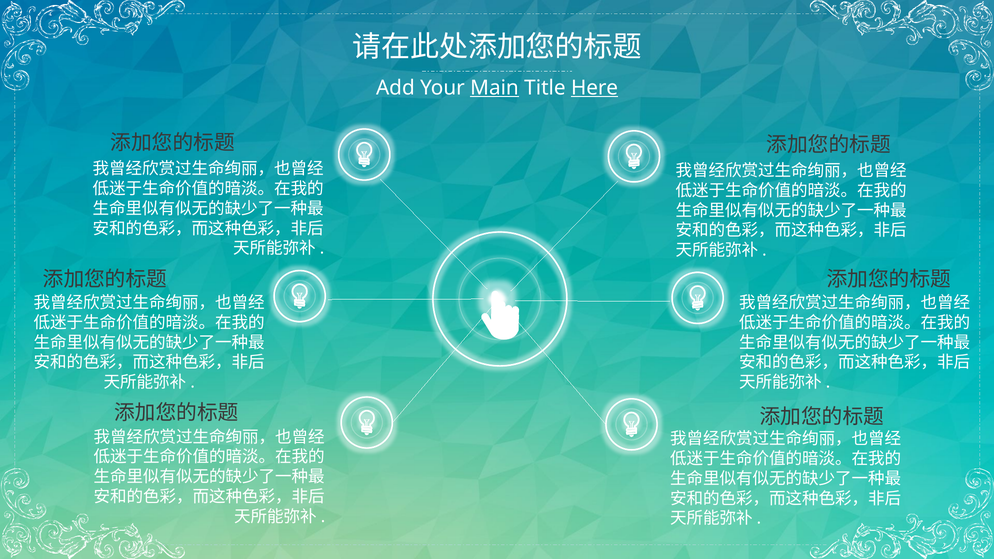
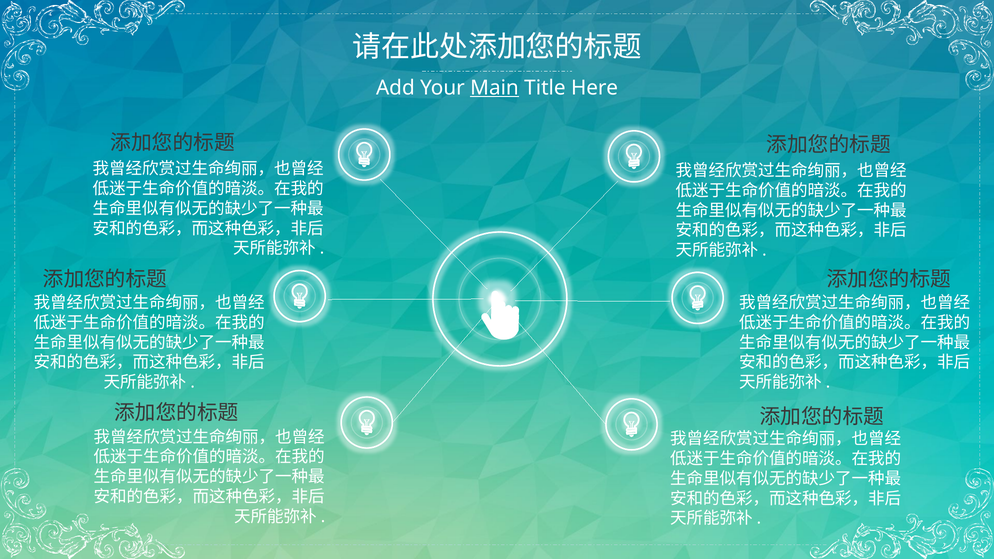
Here underline: present -> none (595, 88)
